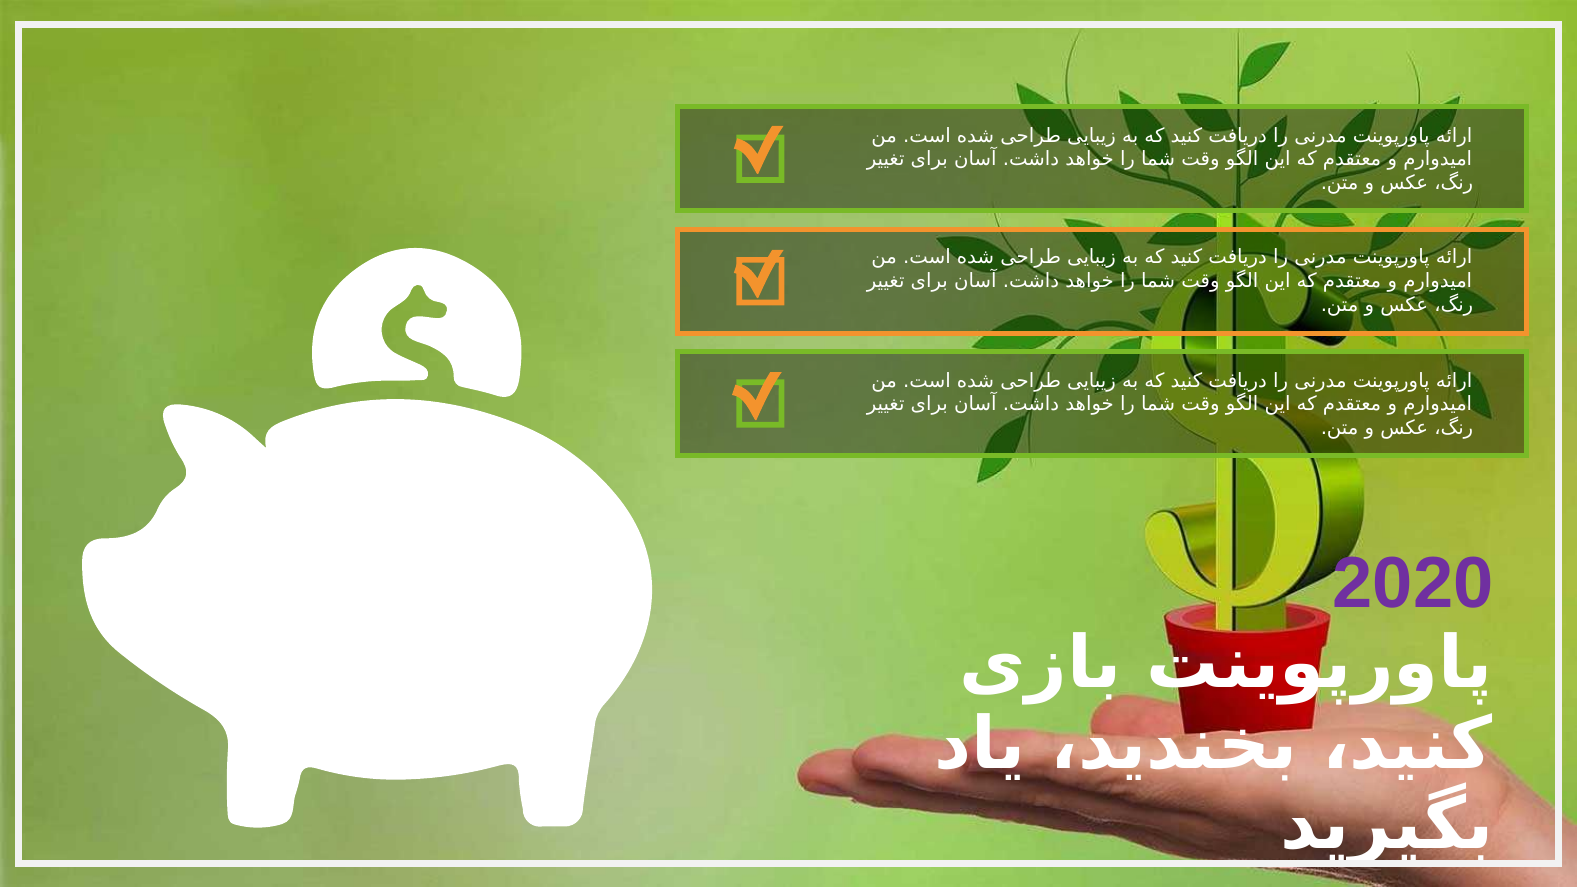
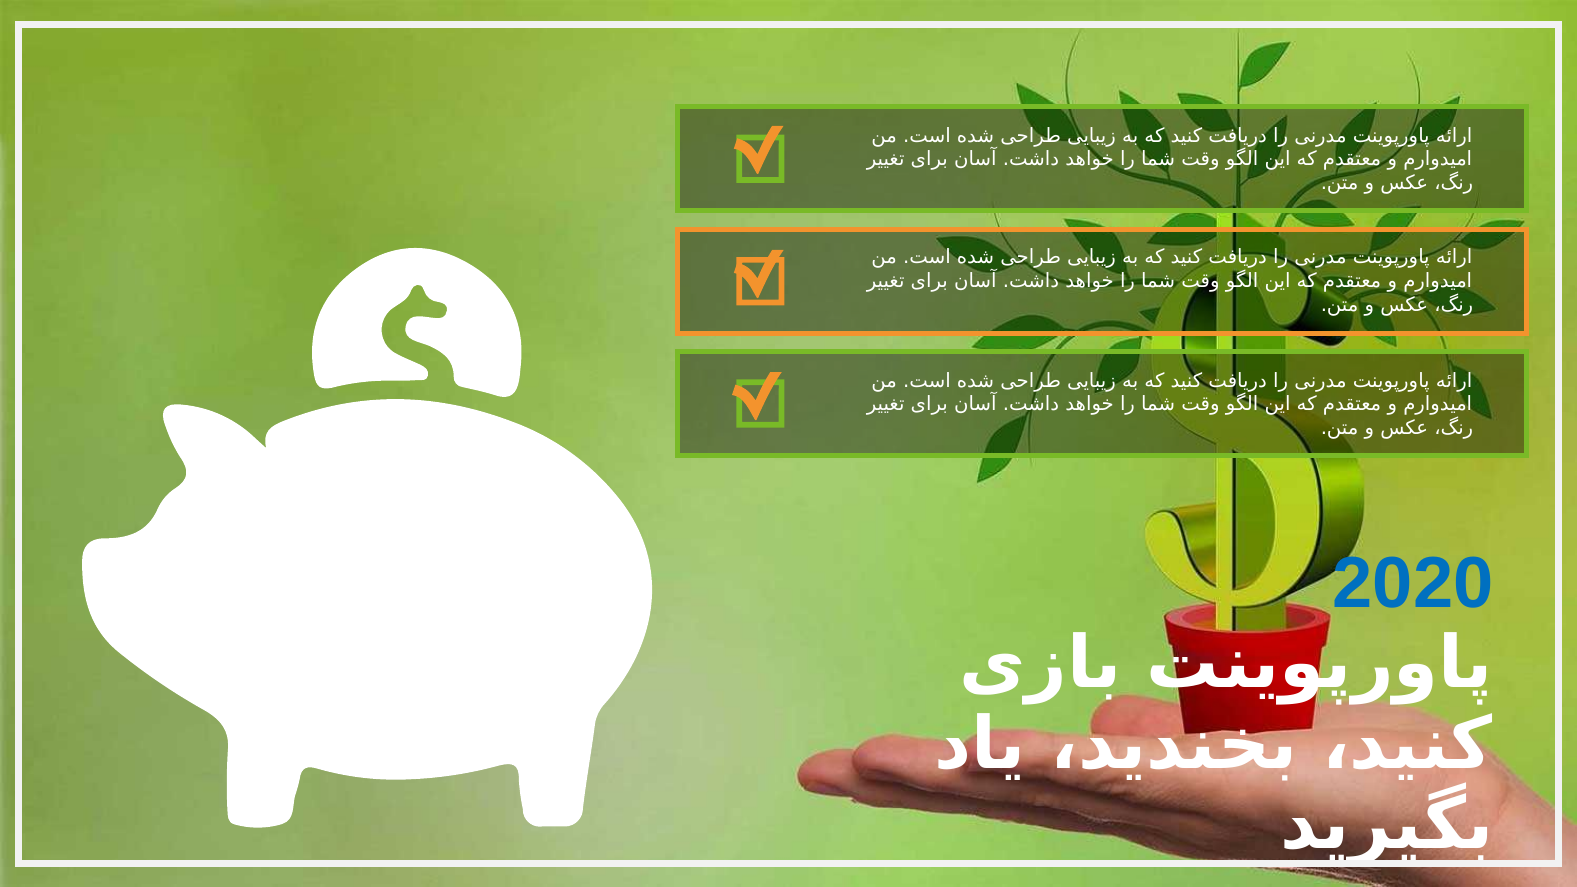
2020 colour: purple -> blue (1413, 584)
